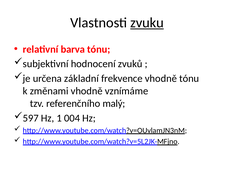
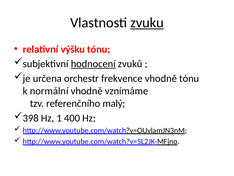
barva: barva -> výšku (73, 49)
hodnocení underline: none -> present (93, 64)
základní: základní -> orchestr (81, 78)
změnami: změnami -> normální (49, 91)
597: 597 -> 398 (31, 118)
004: 004 -> 400 (72, 118)
